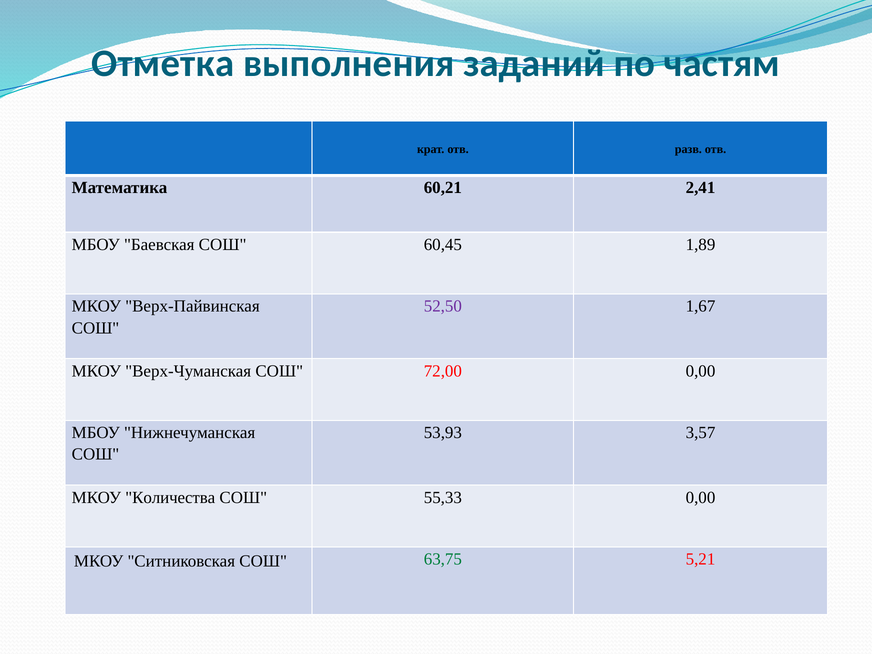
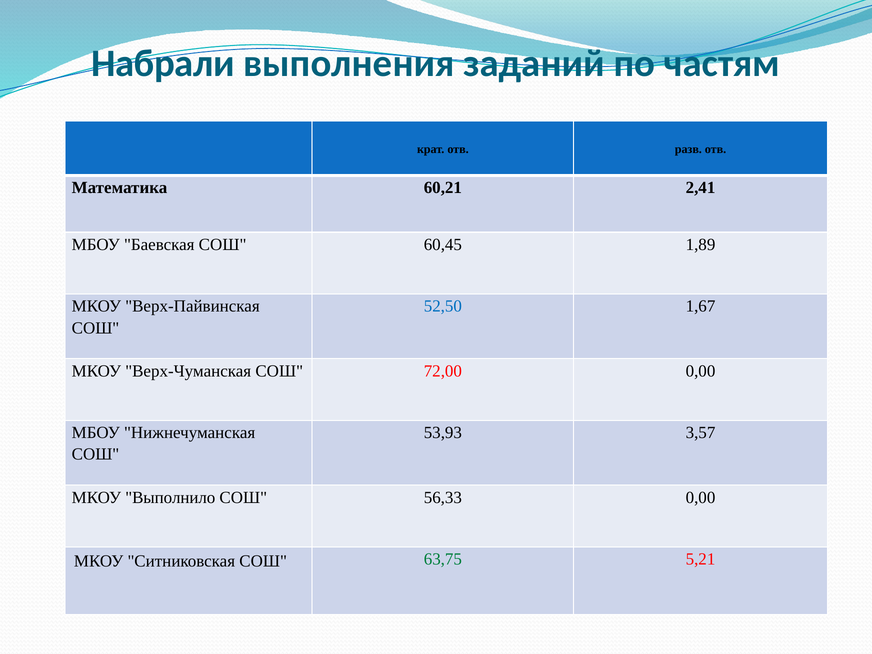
Отметка: Отметка -> Набрали (163, 63)
52,50 colour: purple -> blue (443, 306)
Количества: Количества -> Выполнило (170, 497)
55,33: 55,33 -> 56,33 (443, 497)
